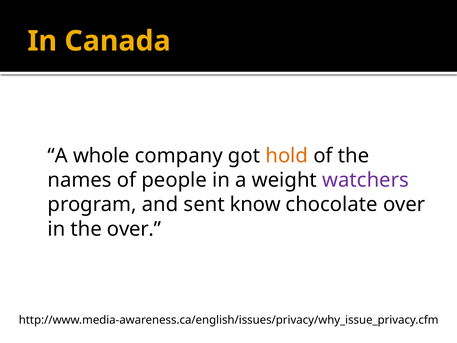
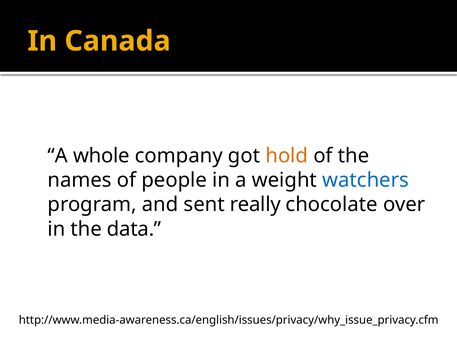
watchers colour: purple -> blue (366, 180)
know: know -> really (255, 204)
the over: over -> data (134, 229)
